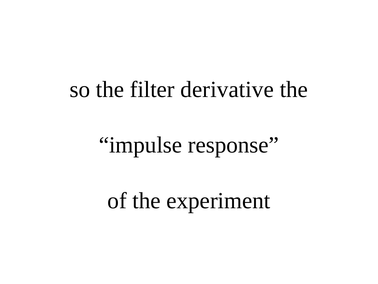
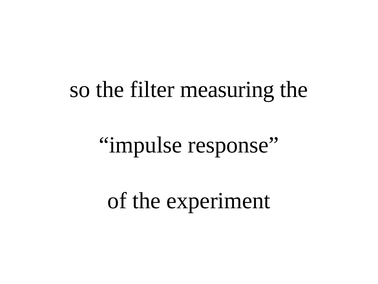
derivative: derivative -> measuring (227, 89)
